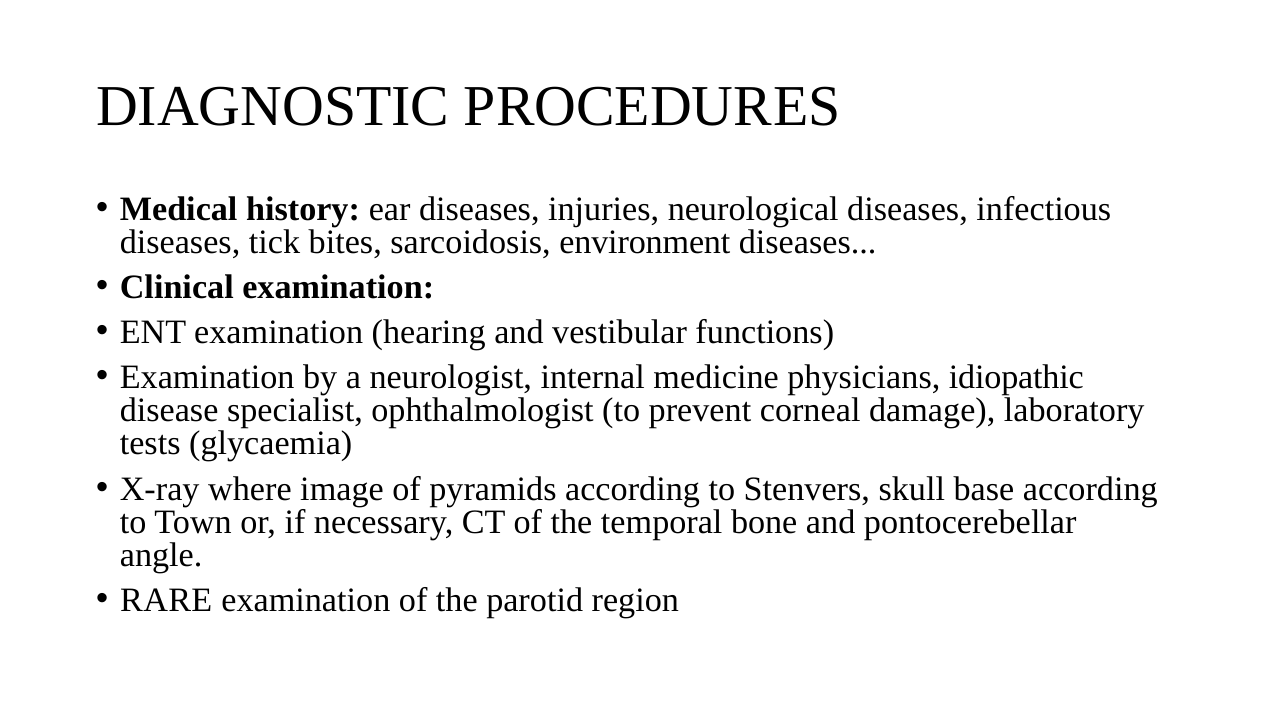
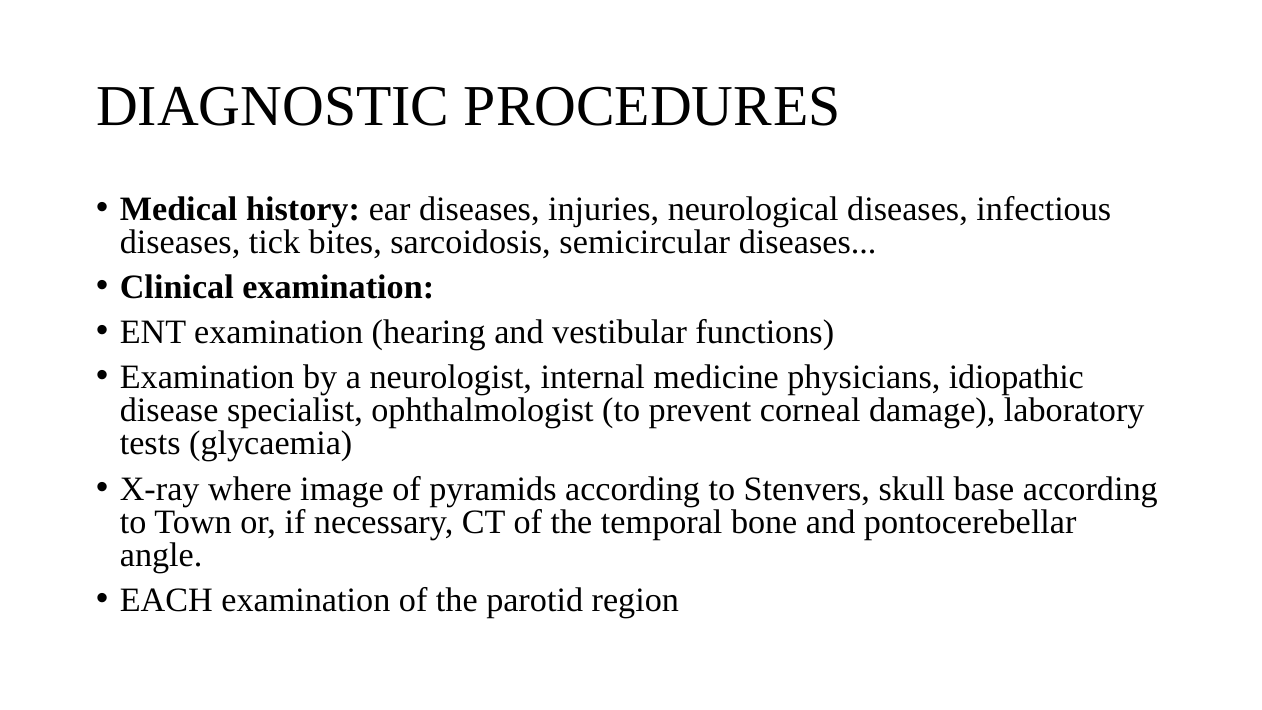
environment: environment -> semicircular (645, 242)
RARE: RARE -> EACH (166, 600)
